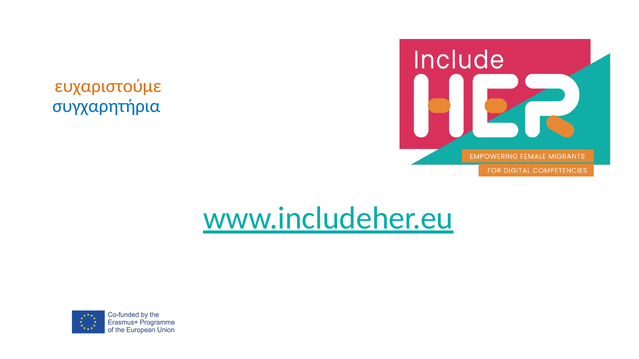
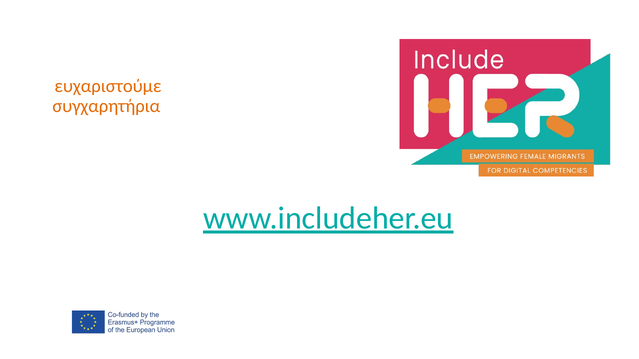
συγχαρητήρια colour: blue -> orange (106, 106)
